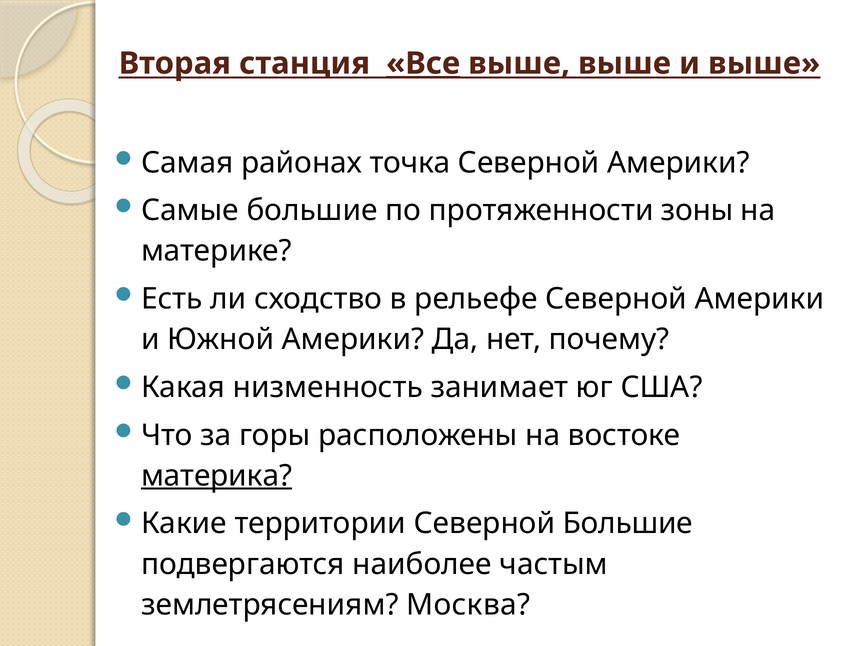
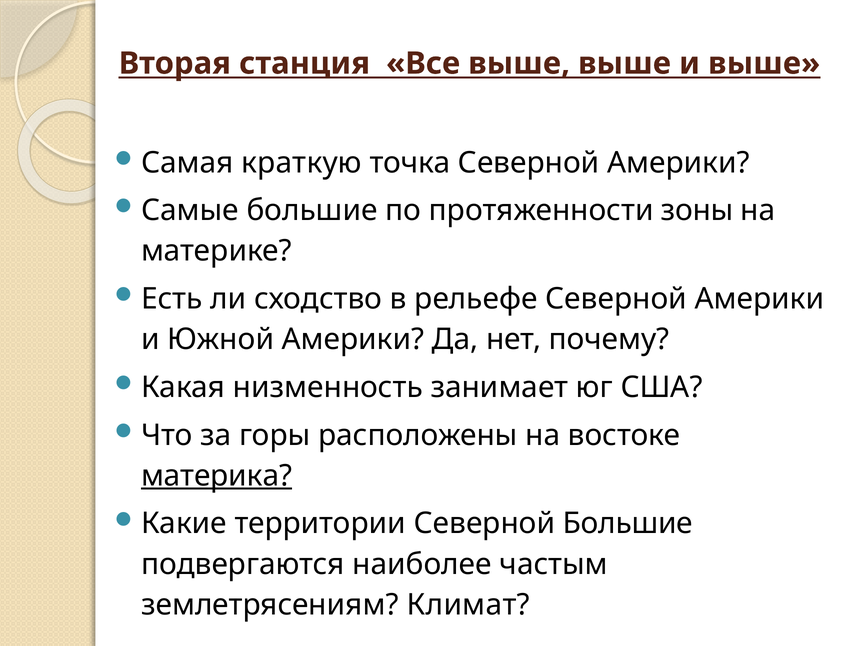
Все underline: present -> none (423, 63)
районах: районах -> краткую (302, 163)
Москва: Москва -> Климат (468, 605)
